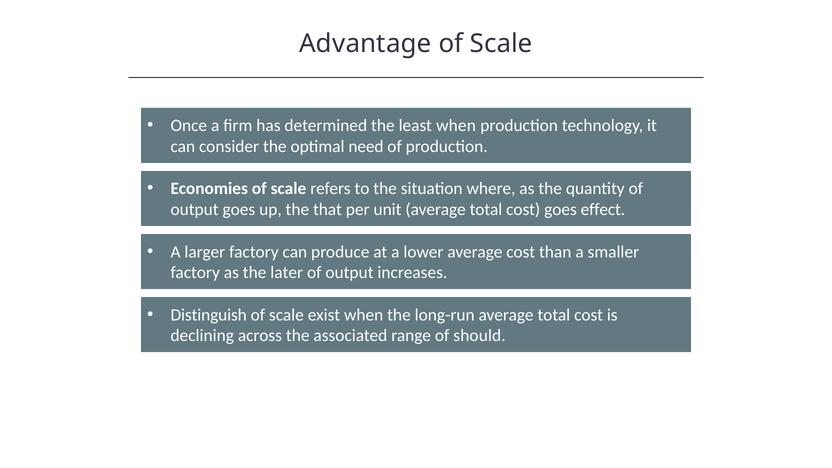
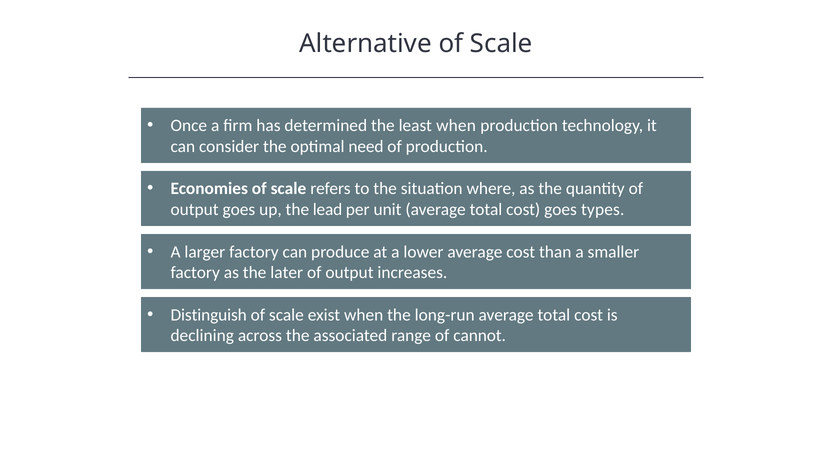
Advantage: Advantage -> Alternative (365, 44)
that: that -> lead (328, 210)
effect: effect -> types (603, 210)
should: should -> cannot (480, 336)
